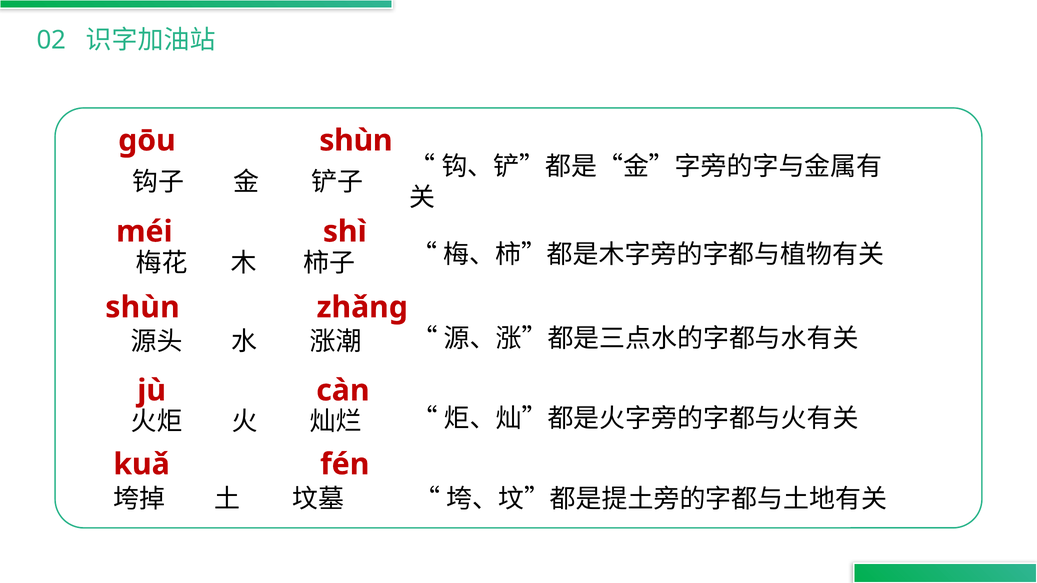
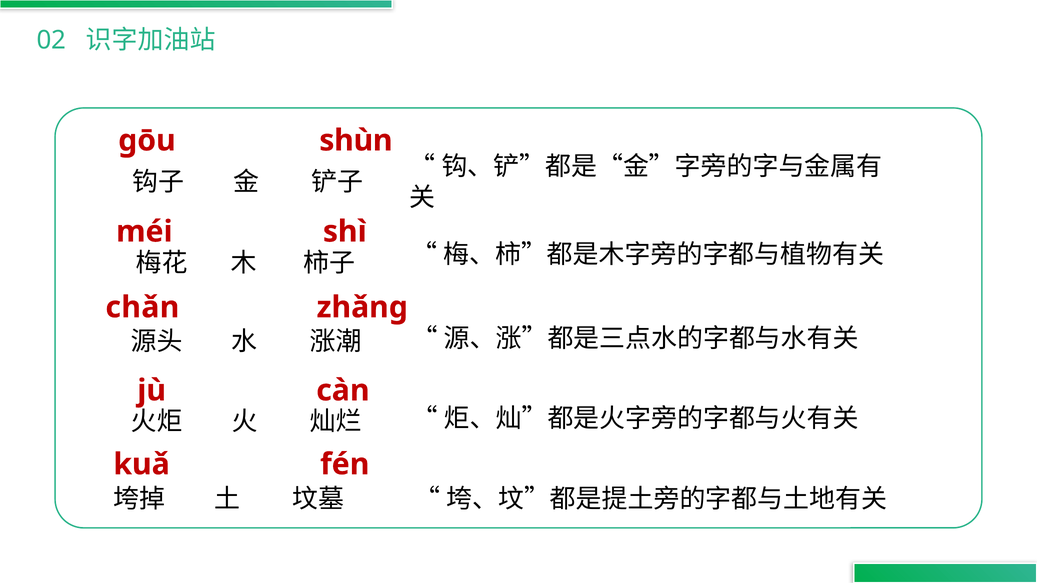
shùn: shùn -> chǎn (142, 307)
